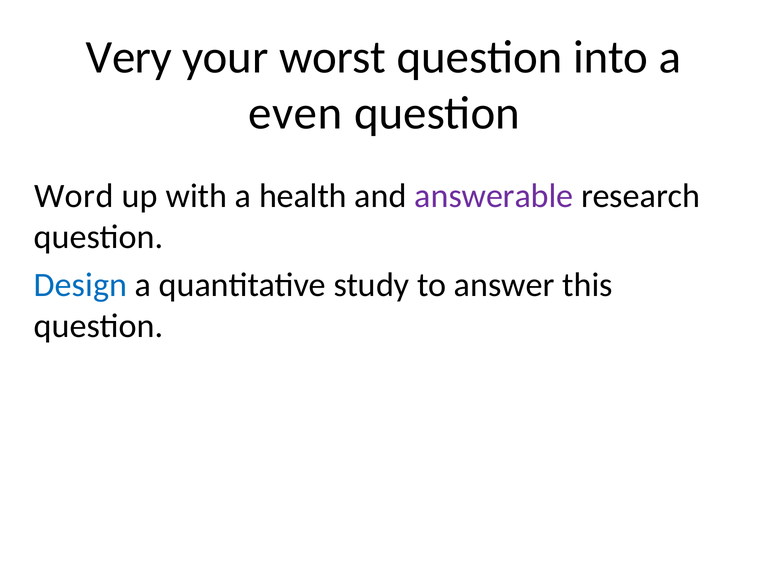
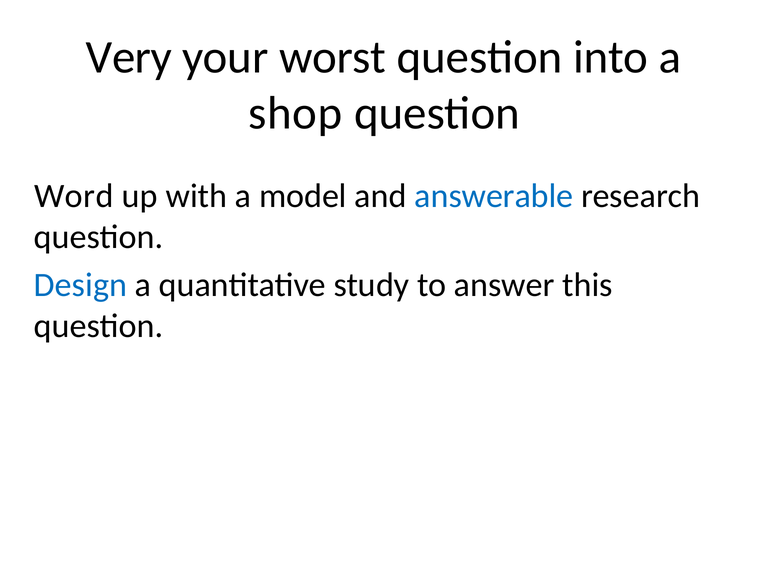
even: even -> shop (295, 113)
health: health -> model (303, 196)
answerable colour: purple -> blue (494, 196)
